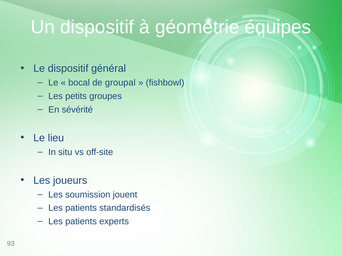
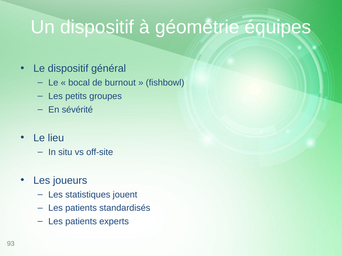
groupal: groupal -> burnout (120, 83)
soumission: soumission -> statistiques (88, 195)
